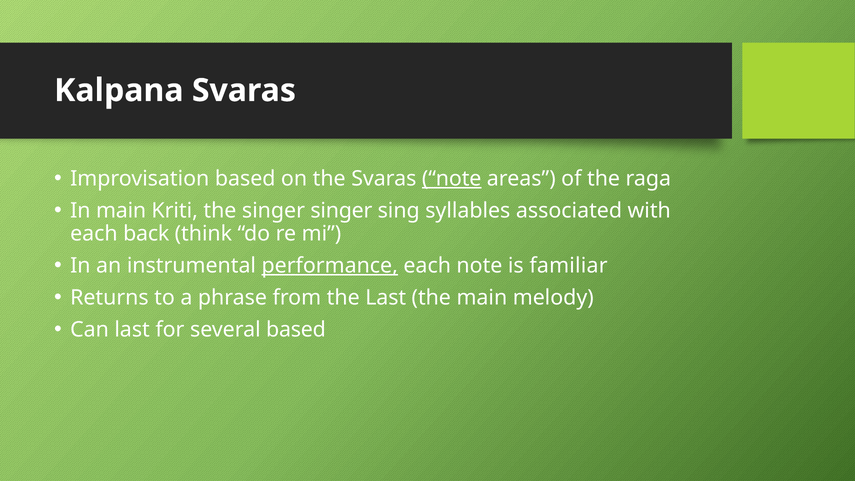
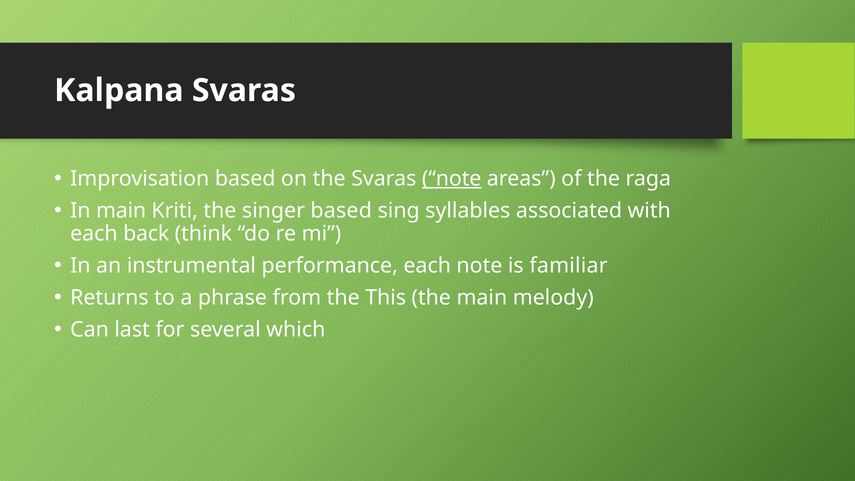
singer singer: singer -> based (341, 210)
performance underline: present -> none (330, 266)
the Last: Last -> This (386, 298)
several based: based -> which (296, 330)
